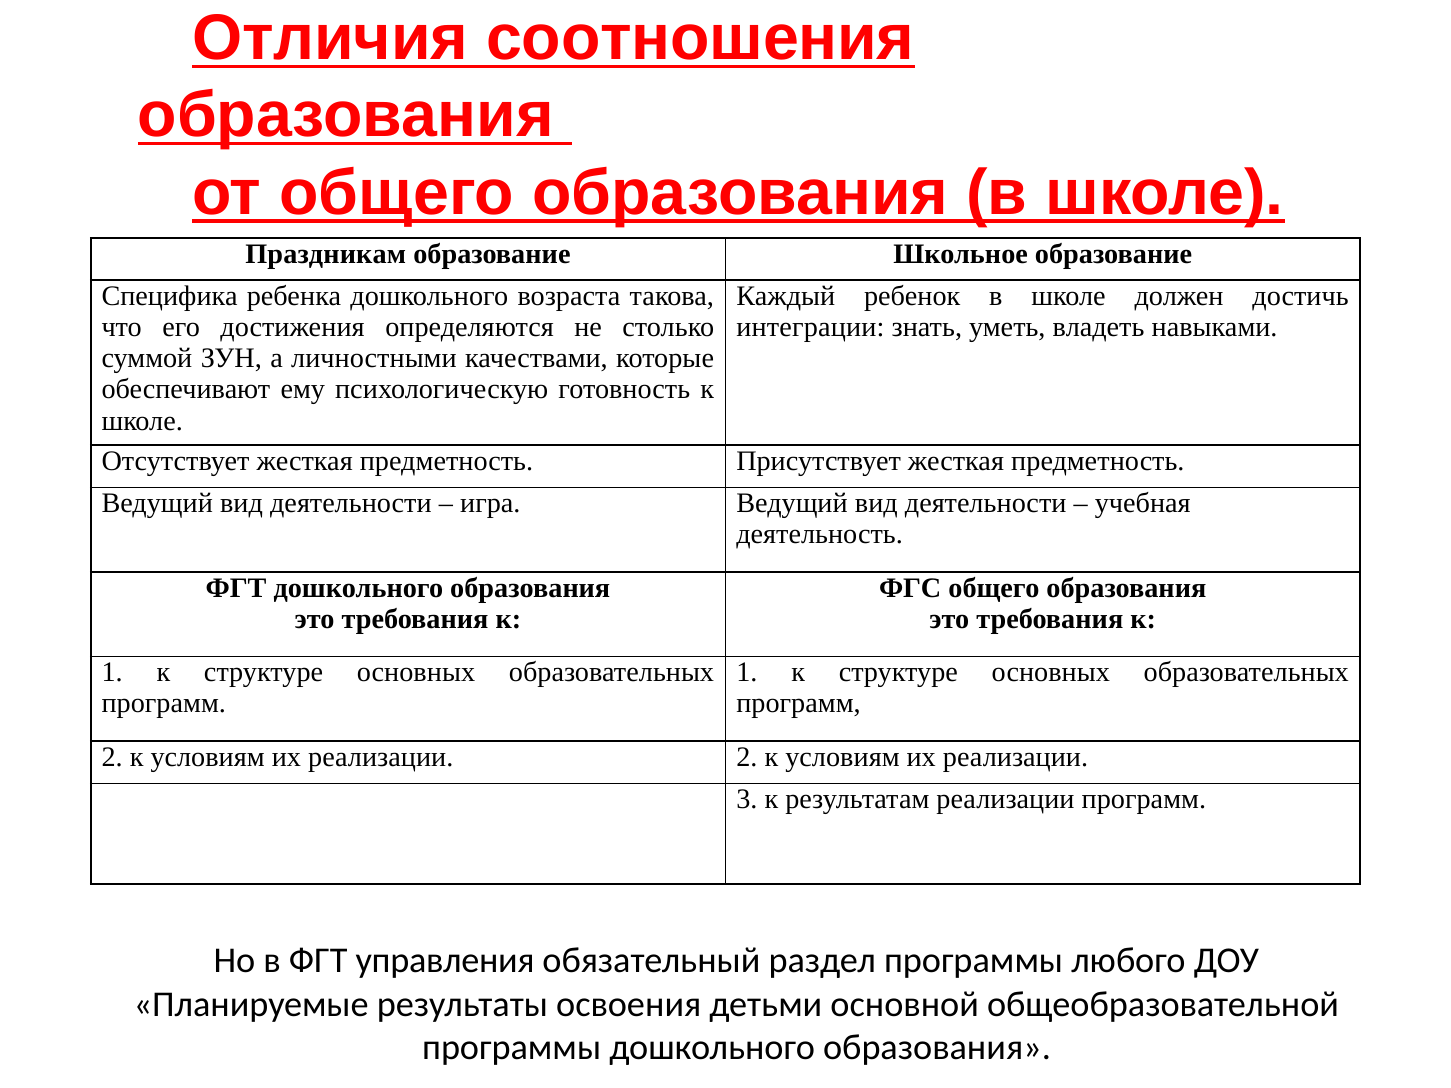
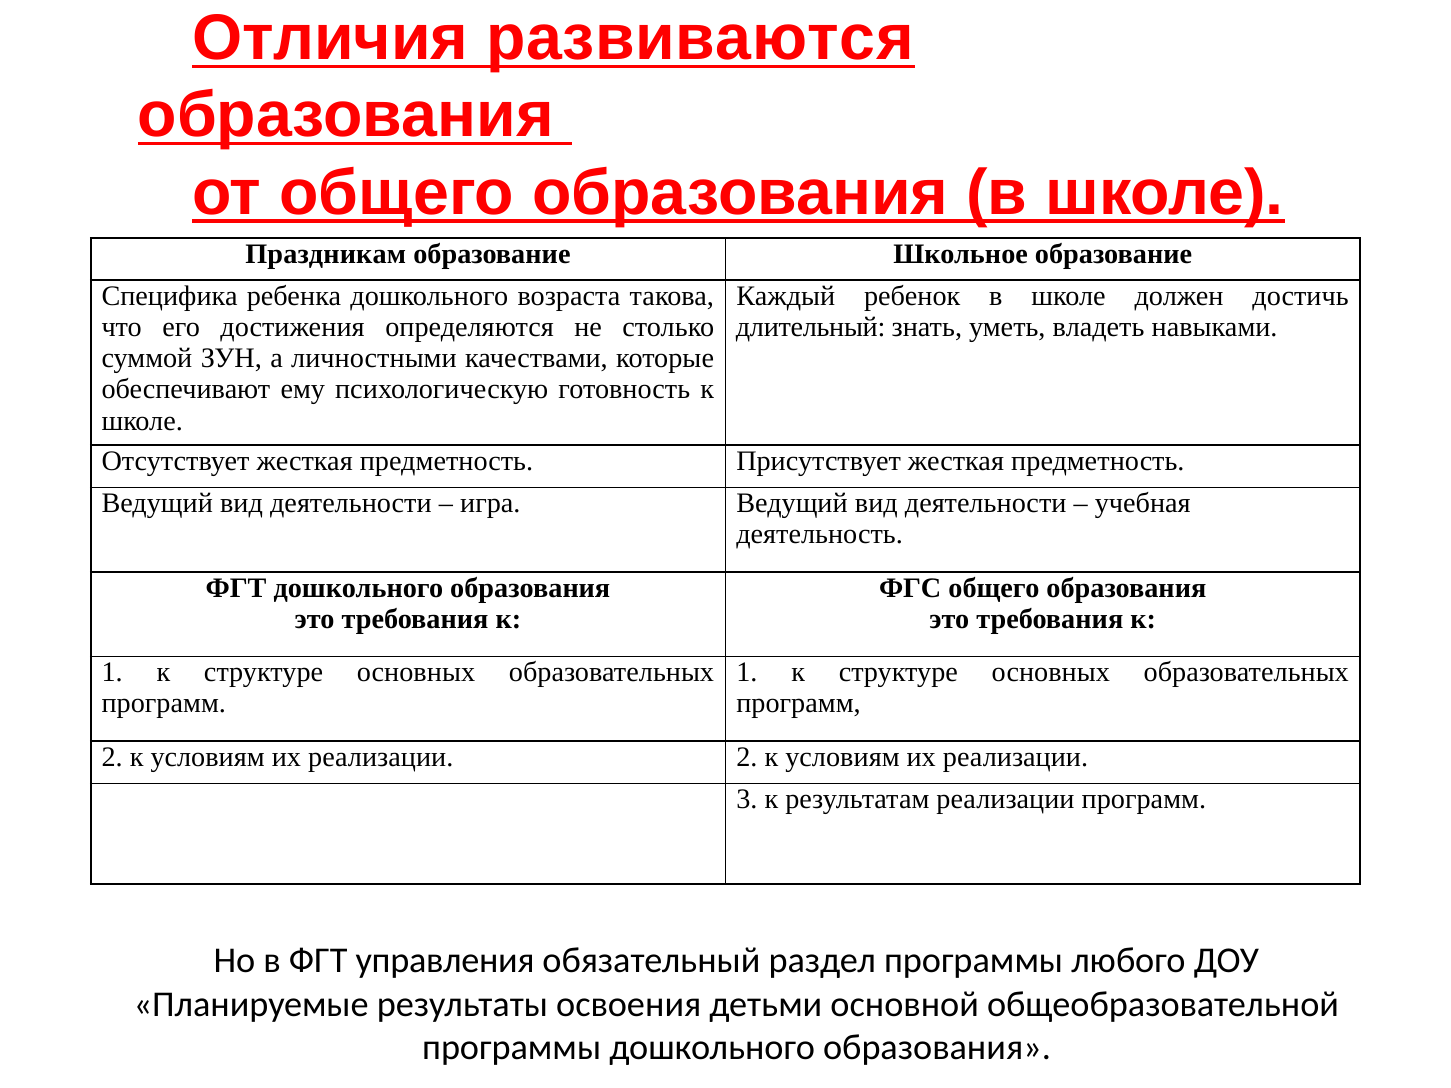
соотношения: соотношения -> развиваются (700, 38)
интеграции: интеграции -> длительный (811, 327)
